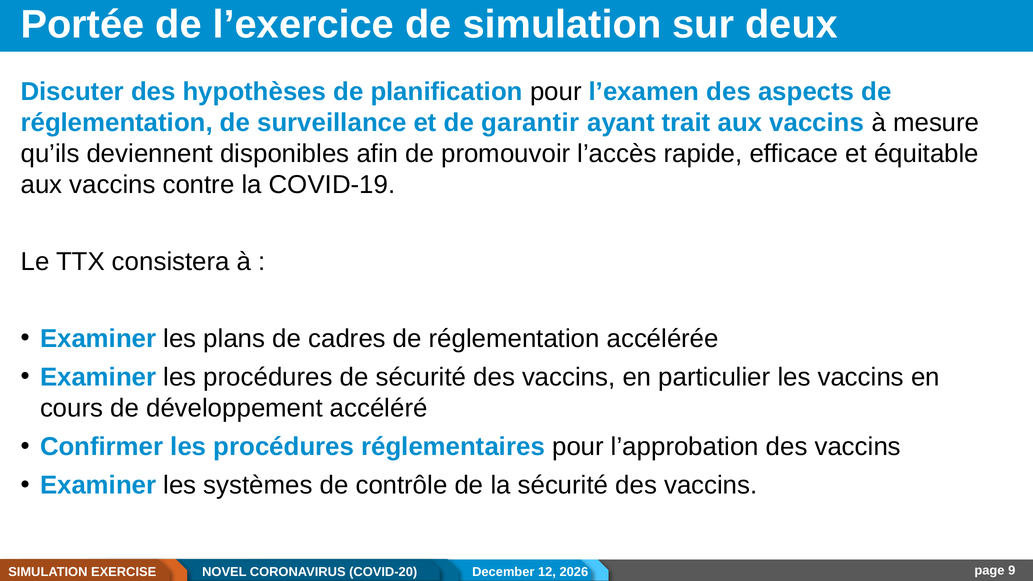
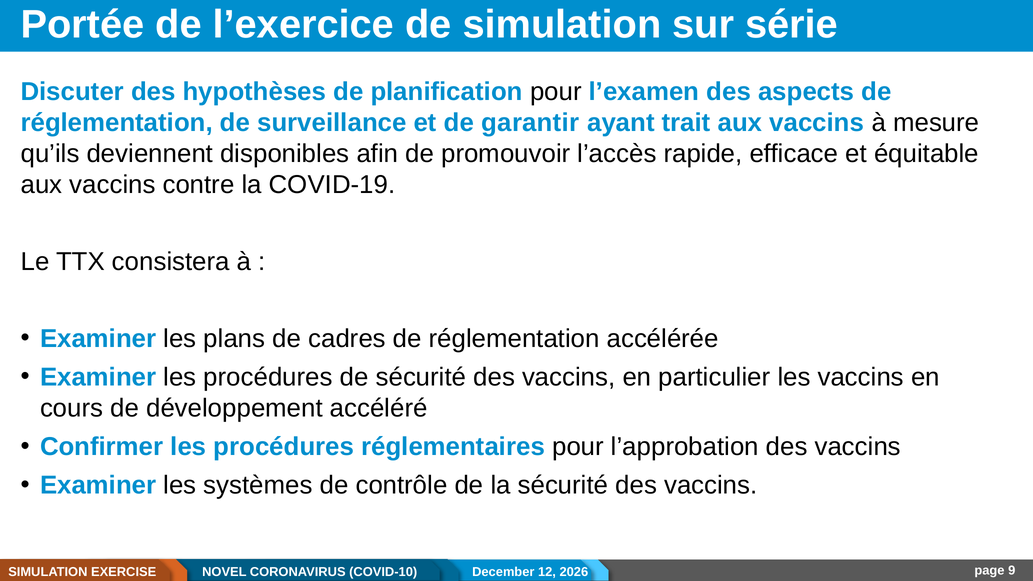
deux: deux -> série (792, 24)
COVID-20: COVID-20 -> COVID-10 (383, 572)
